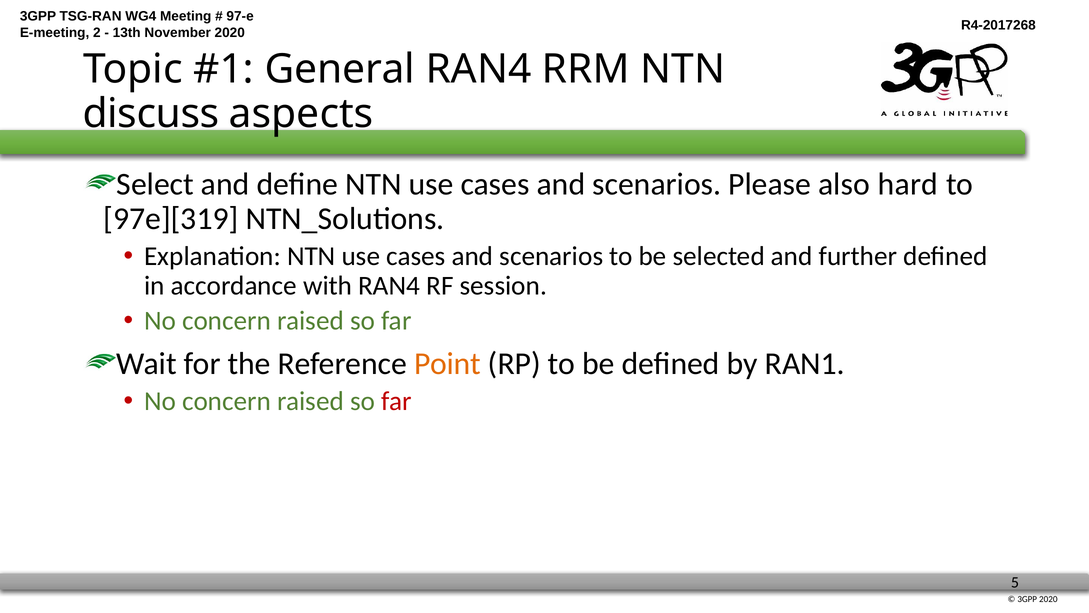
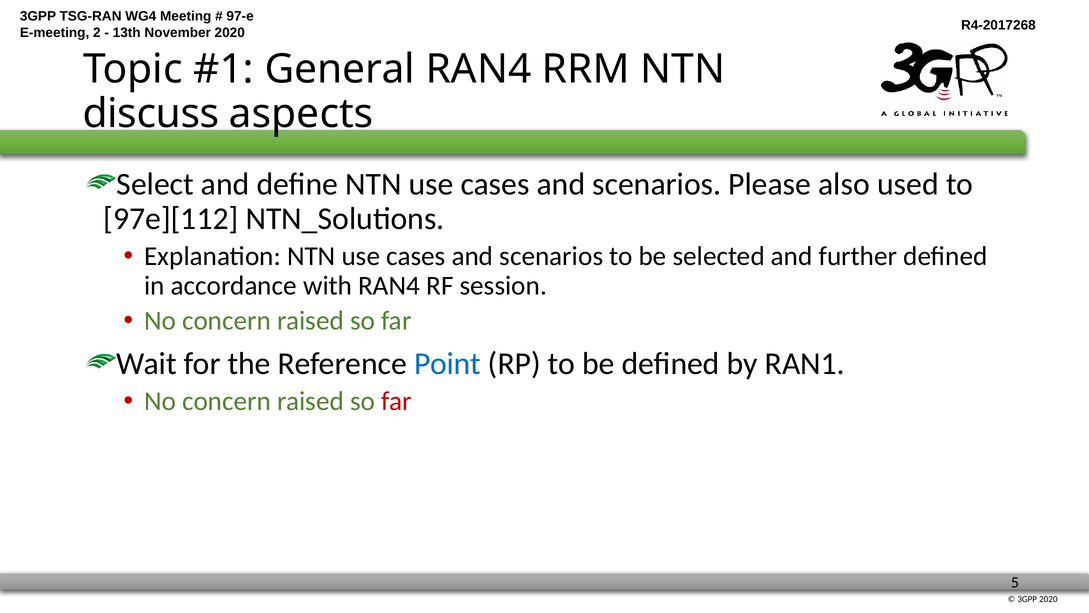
hard: hard -> used (908, 184)
97e][319: 97e][319 -> 97e][112 (171, 218)
Point colour: orange -> blue (448, 364)
